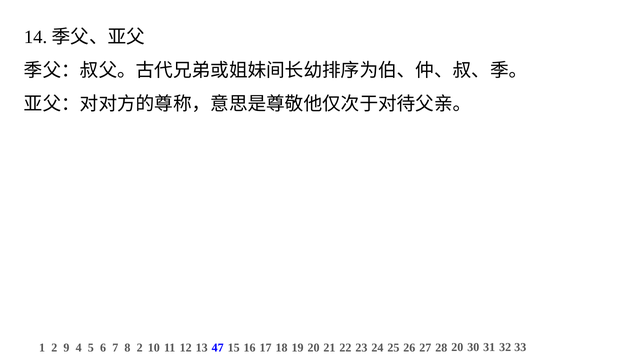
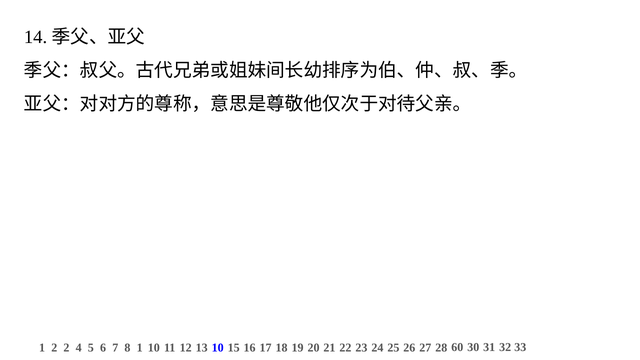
2 9: 9 -> 2 (66, 348)
8 2: 2 -> 1 (140, 348)
13 47: 47 -> 10 (218, 348)
28 20: 20 -> 60 (457, 347)
